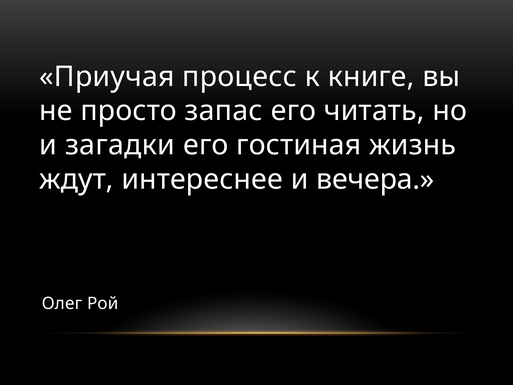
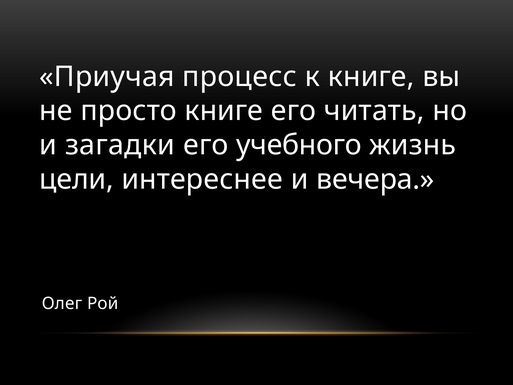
просто запас: запас -> книге (224, 111)
гостиная: гостиная -> учебного (299, 145)
ждут: ждут -> цели (77, 179)
